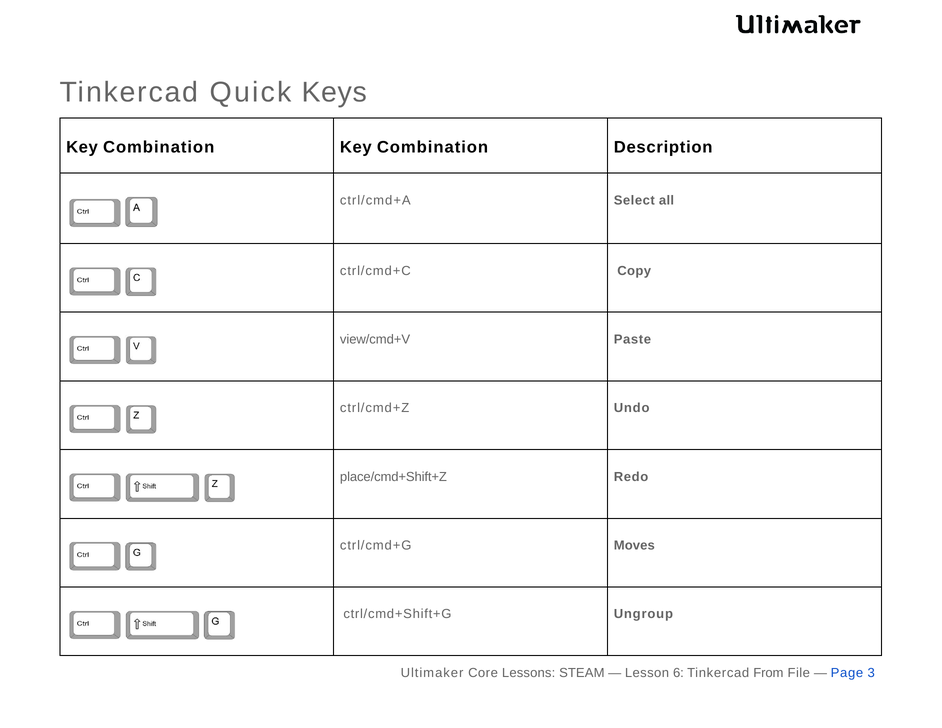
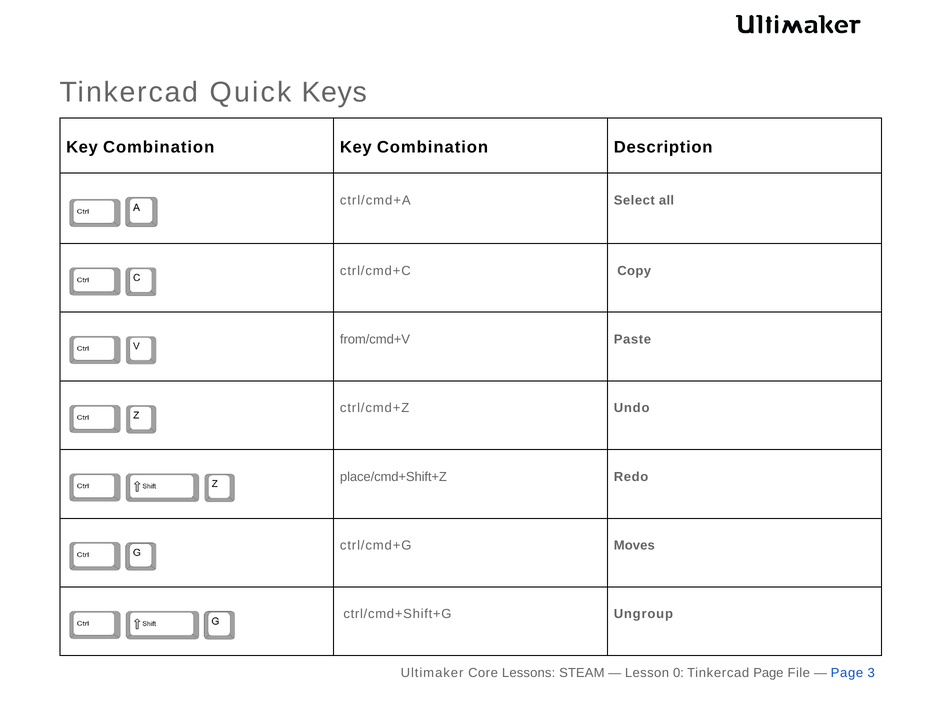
view/cmd+V: view/cmd+V -> from/cmd+V (375, 339)
6: 6 -> 0 (678, 673)
Tinkercad From: From -> Page (768, 673)
